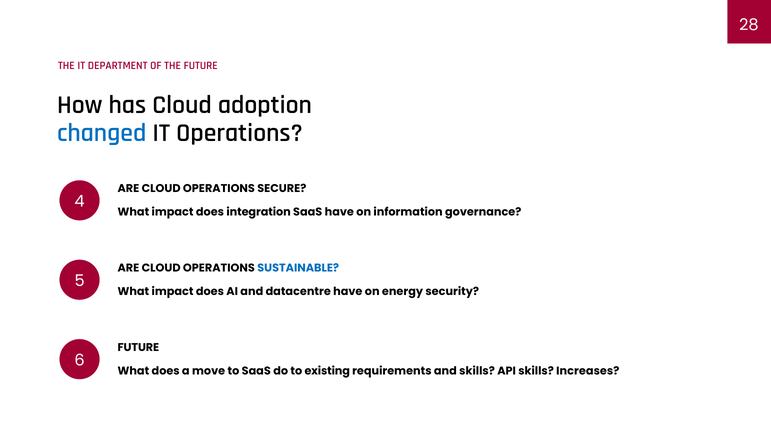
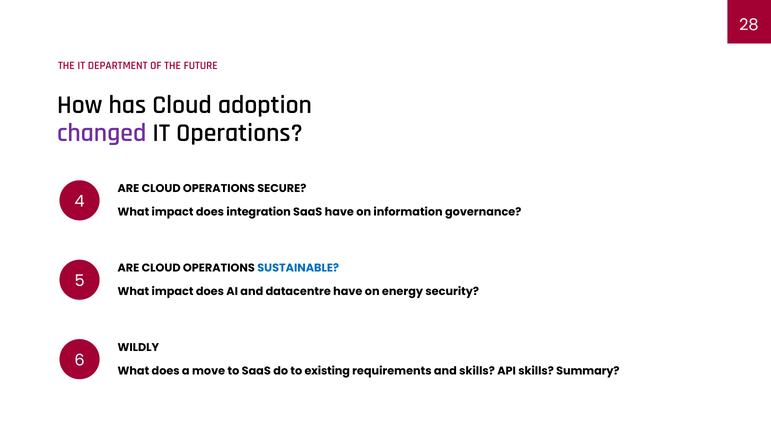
changed colour: blue -> purple (102, 133)
FUTURE: FUTURE -> WILDLY (138, 347)
Increases: Increases -> Summary (588, 371)
